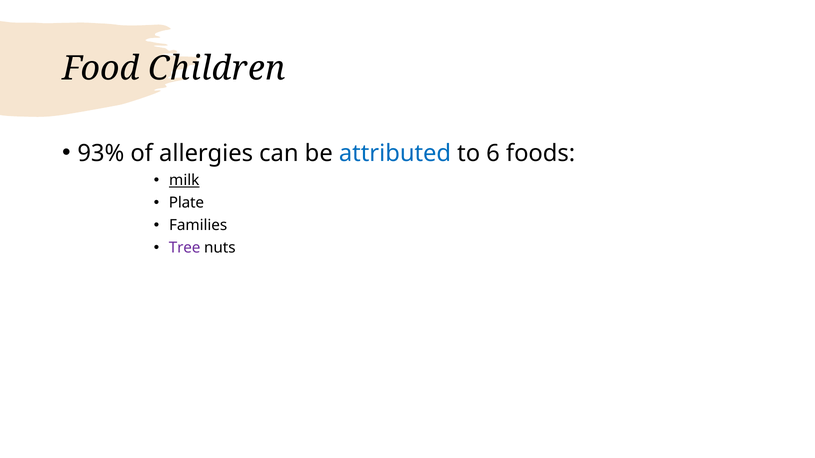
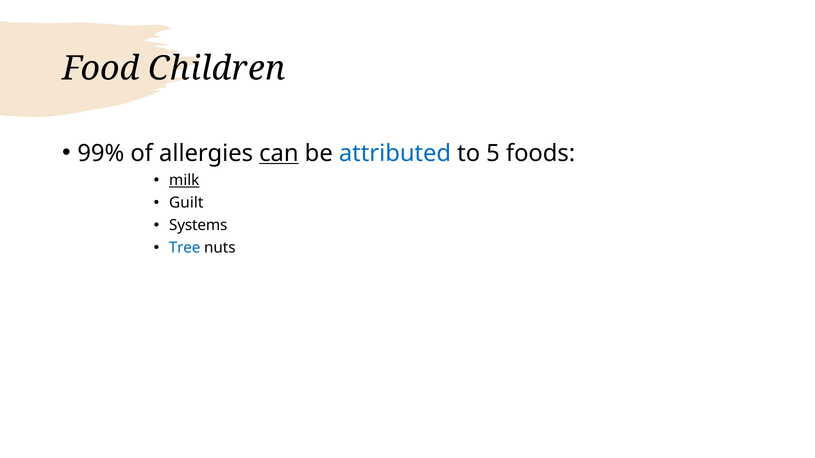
93%: 93% -> 99% (101, 153)
can underline: none -> present (279, 153)
6: 6 -> 5 (493, 153)
Plate: Plate -> Guilt (186, 203)
Families: Families -> Systems (198, 226)
Tree colour: purple -> blue (185, 248)
